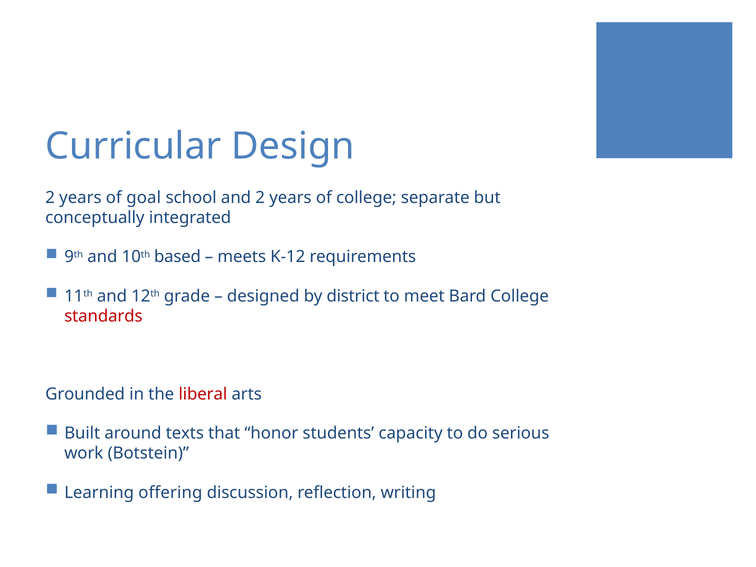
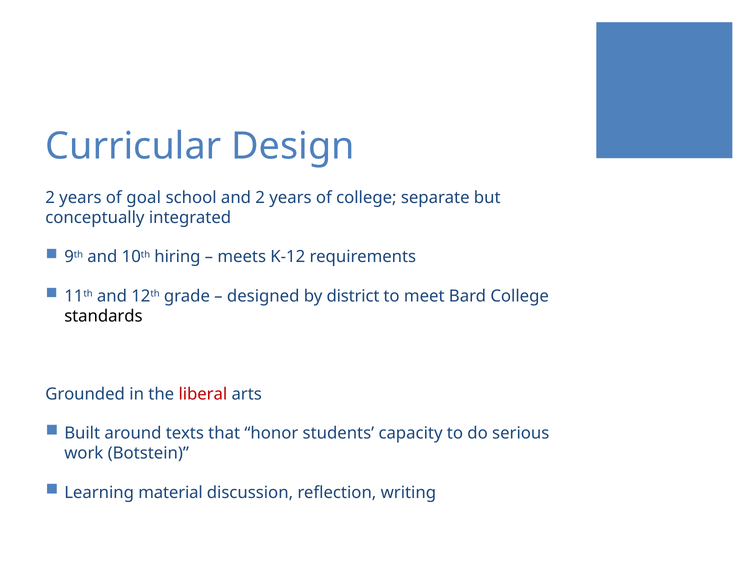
based: based -> hiring (177, 257)
standards colour: red -> black (103, 316)
offering: offering -> material (171, 492)
